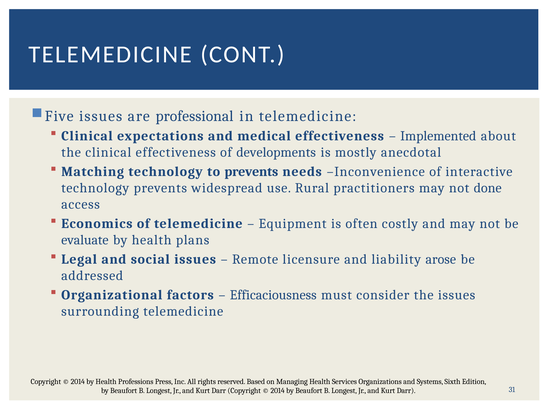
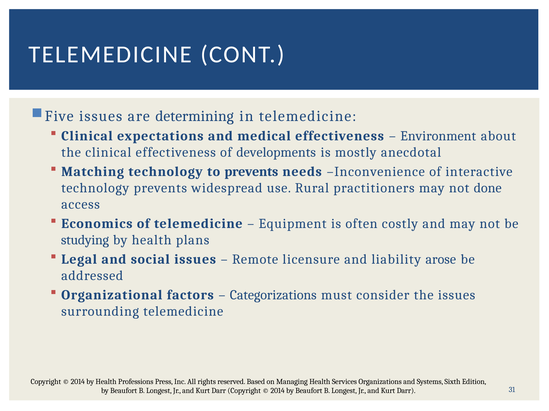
professional: professional -> determining (195, 116)
Implemented: Implemented -> Environment (438, 136)
evaluate: evaluate -> studying (85, 241)
Efficaciousness: Efficaciousness -> Categorizations (273, 295)
